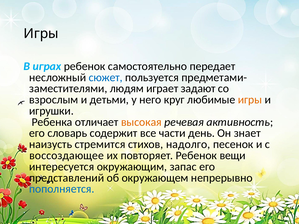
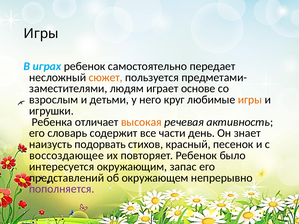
сюжет colour: blue -> orange (106, 77)
задают: задают -> основе (198, 89)
стремится: стремится -> подорвать (100, 144)
надолго: надолго -> красный (188, 144)
вещи: вещи -> было (233, 156)
пополняется colour: blue -> purple (62, 189)
